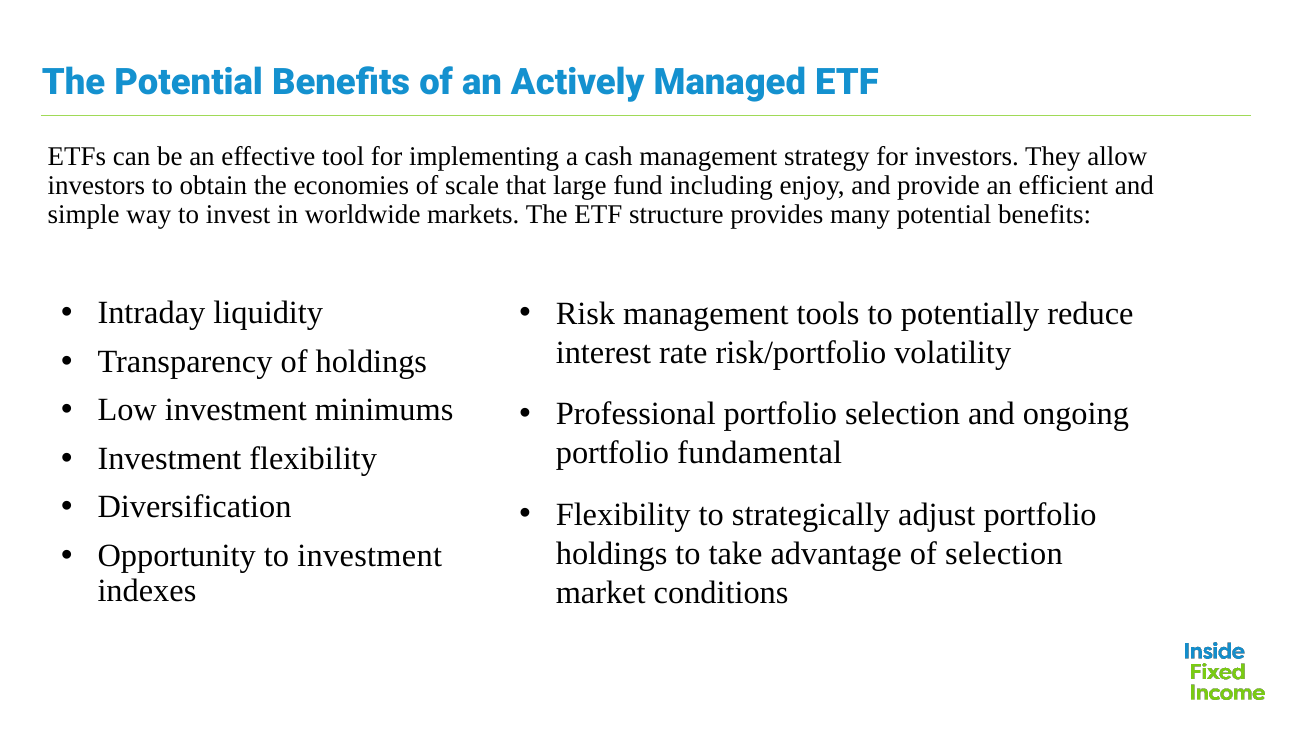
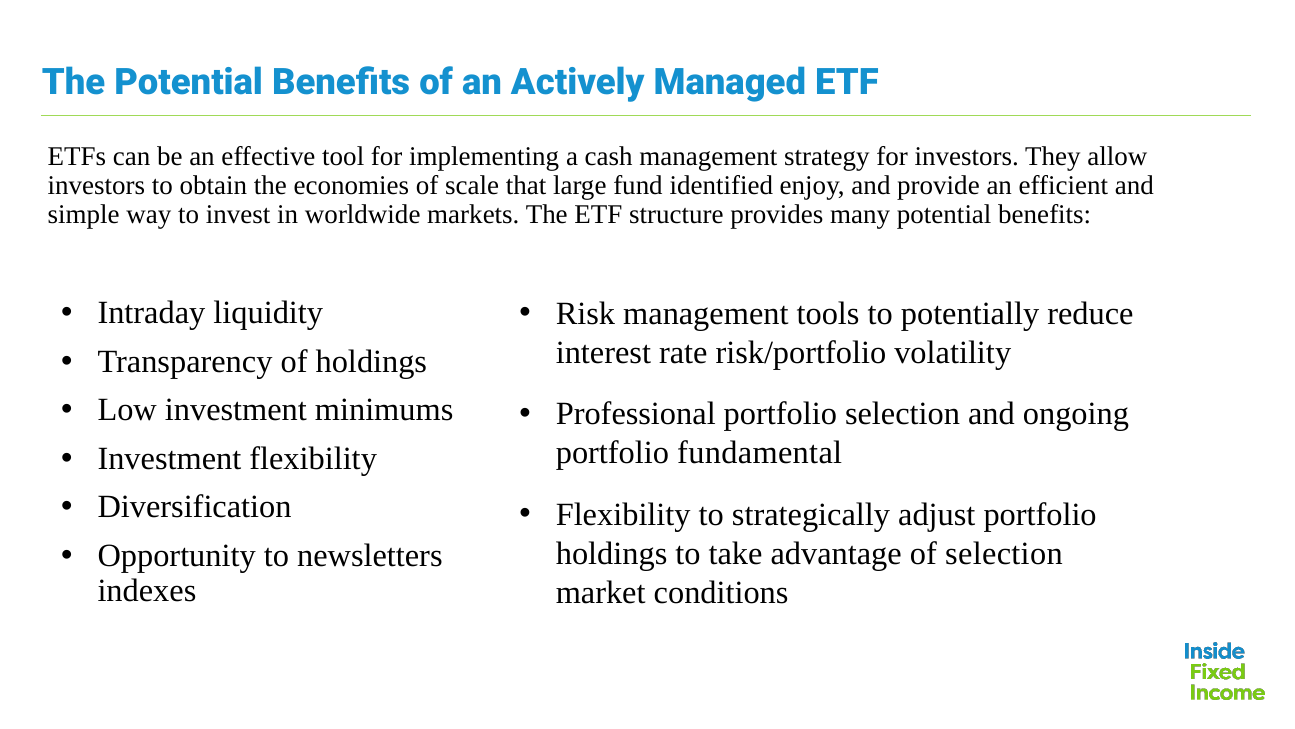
including: including -> identified (721, 185)
to investment: investment -> newsletters (370, 555)
